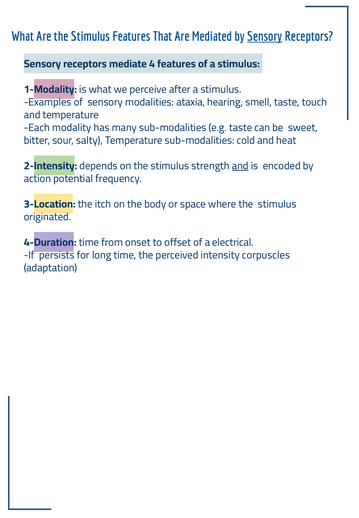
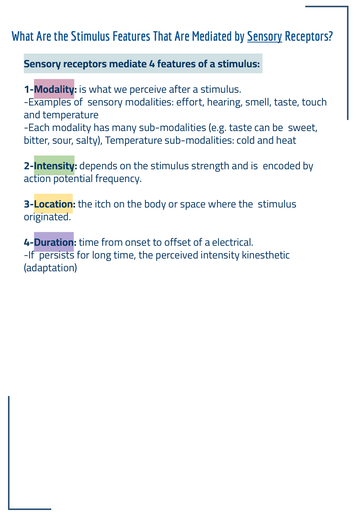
ataxia: ataxia -> effort (191, 102)
and underline: present -> none (240, 166)
corpuscles: corpuscles -> kinesthetic (266, 255)
